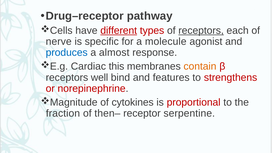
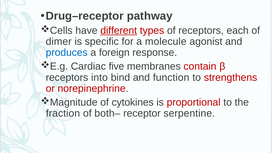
receptors underline: present -> none (201, 31)
nerve: nerve -> dimer (59, 42)
almost: almost -> foreign (114, 53)
this: this -> five (116, 66)
contain colour: orange -> red (200, 66)
well: well -> into (99, 77)
features: features -> function (171, 77)
then–: then– -> both– (107, 113)
